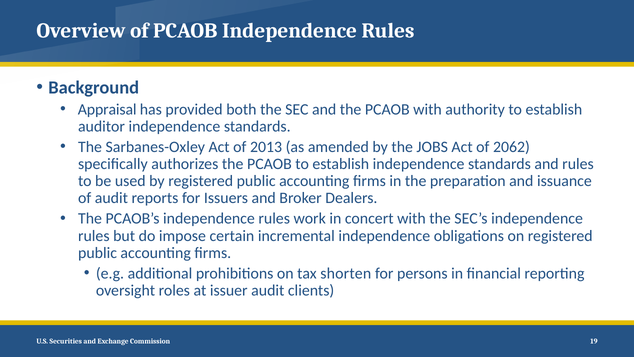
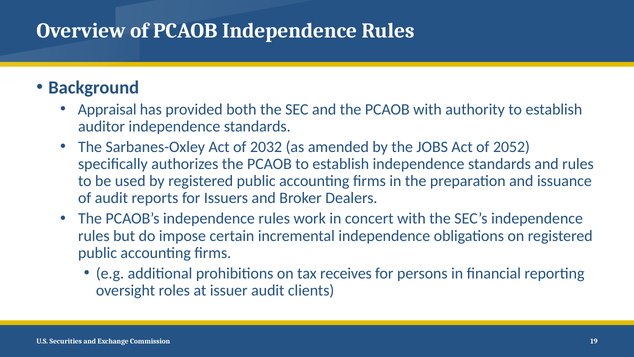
2013: 2013 -> 2032 (266, 147)
2062: 2062 -> 2052 (511, 147)
shorten: shorten -> receives (346, 273)
